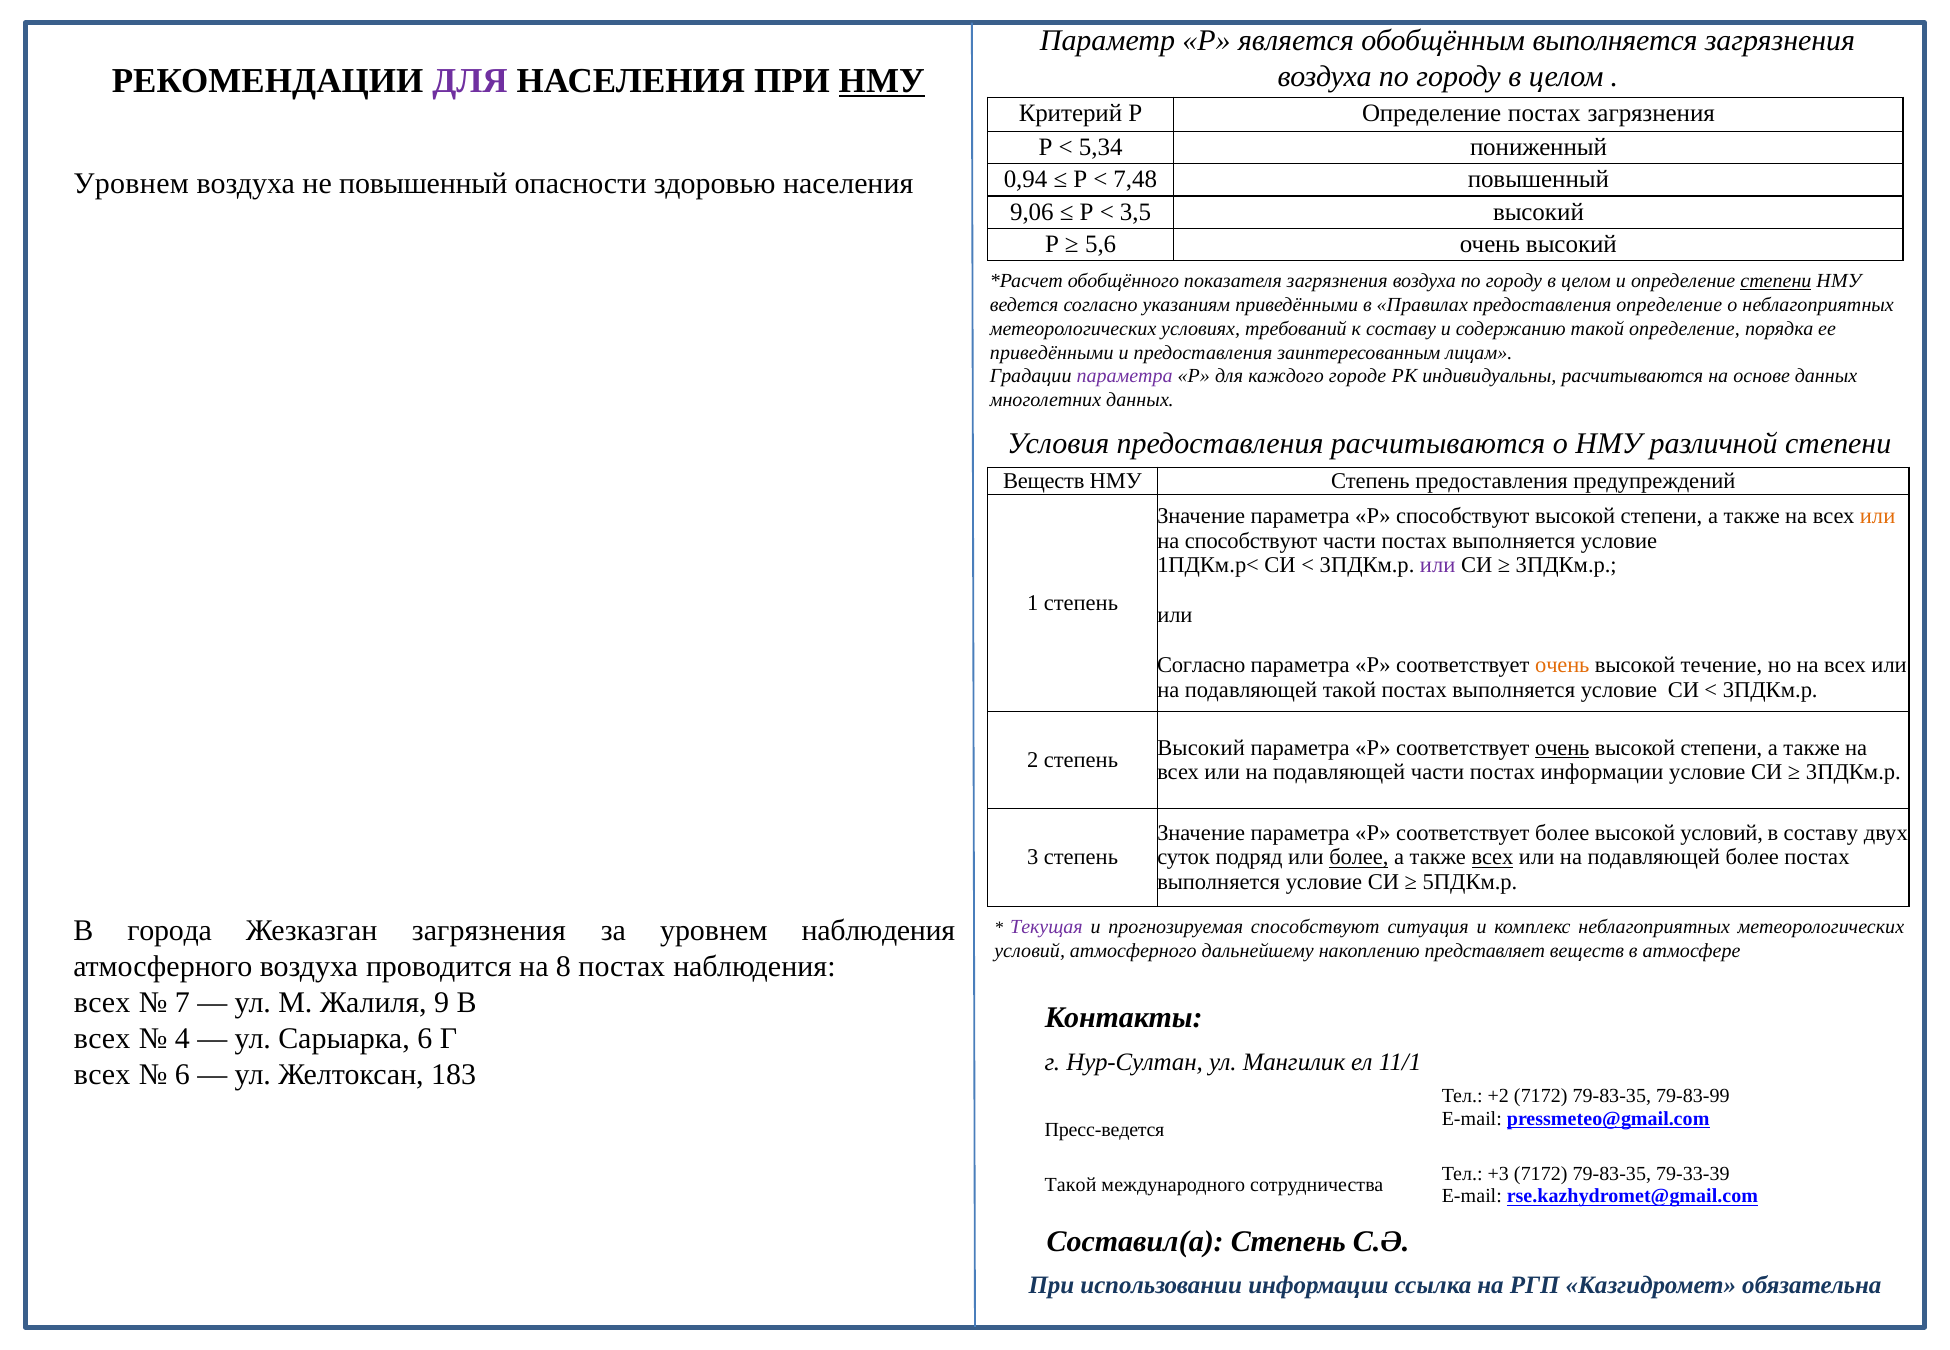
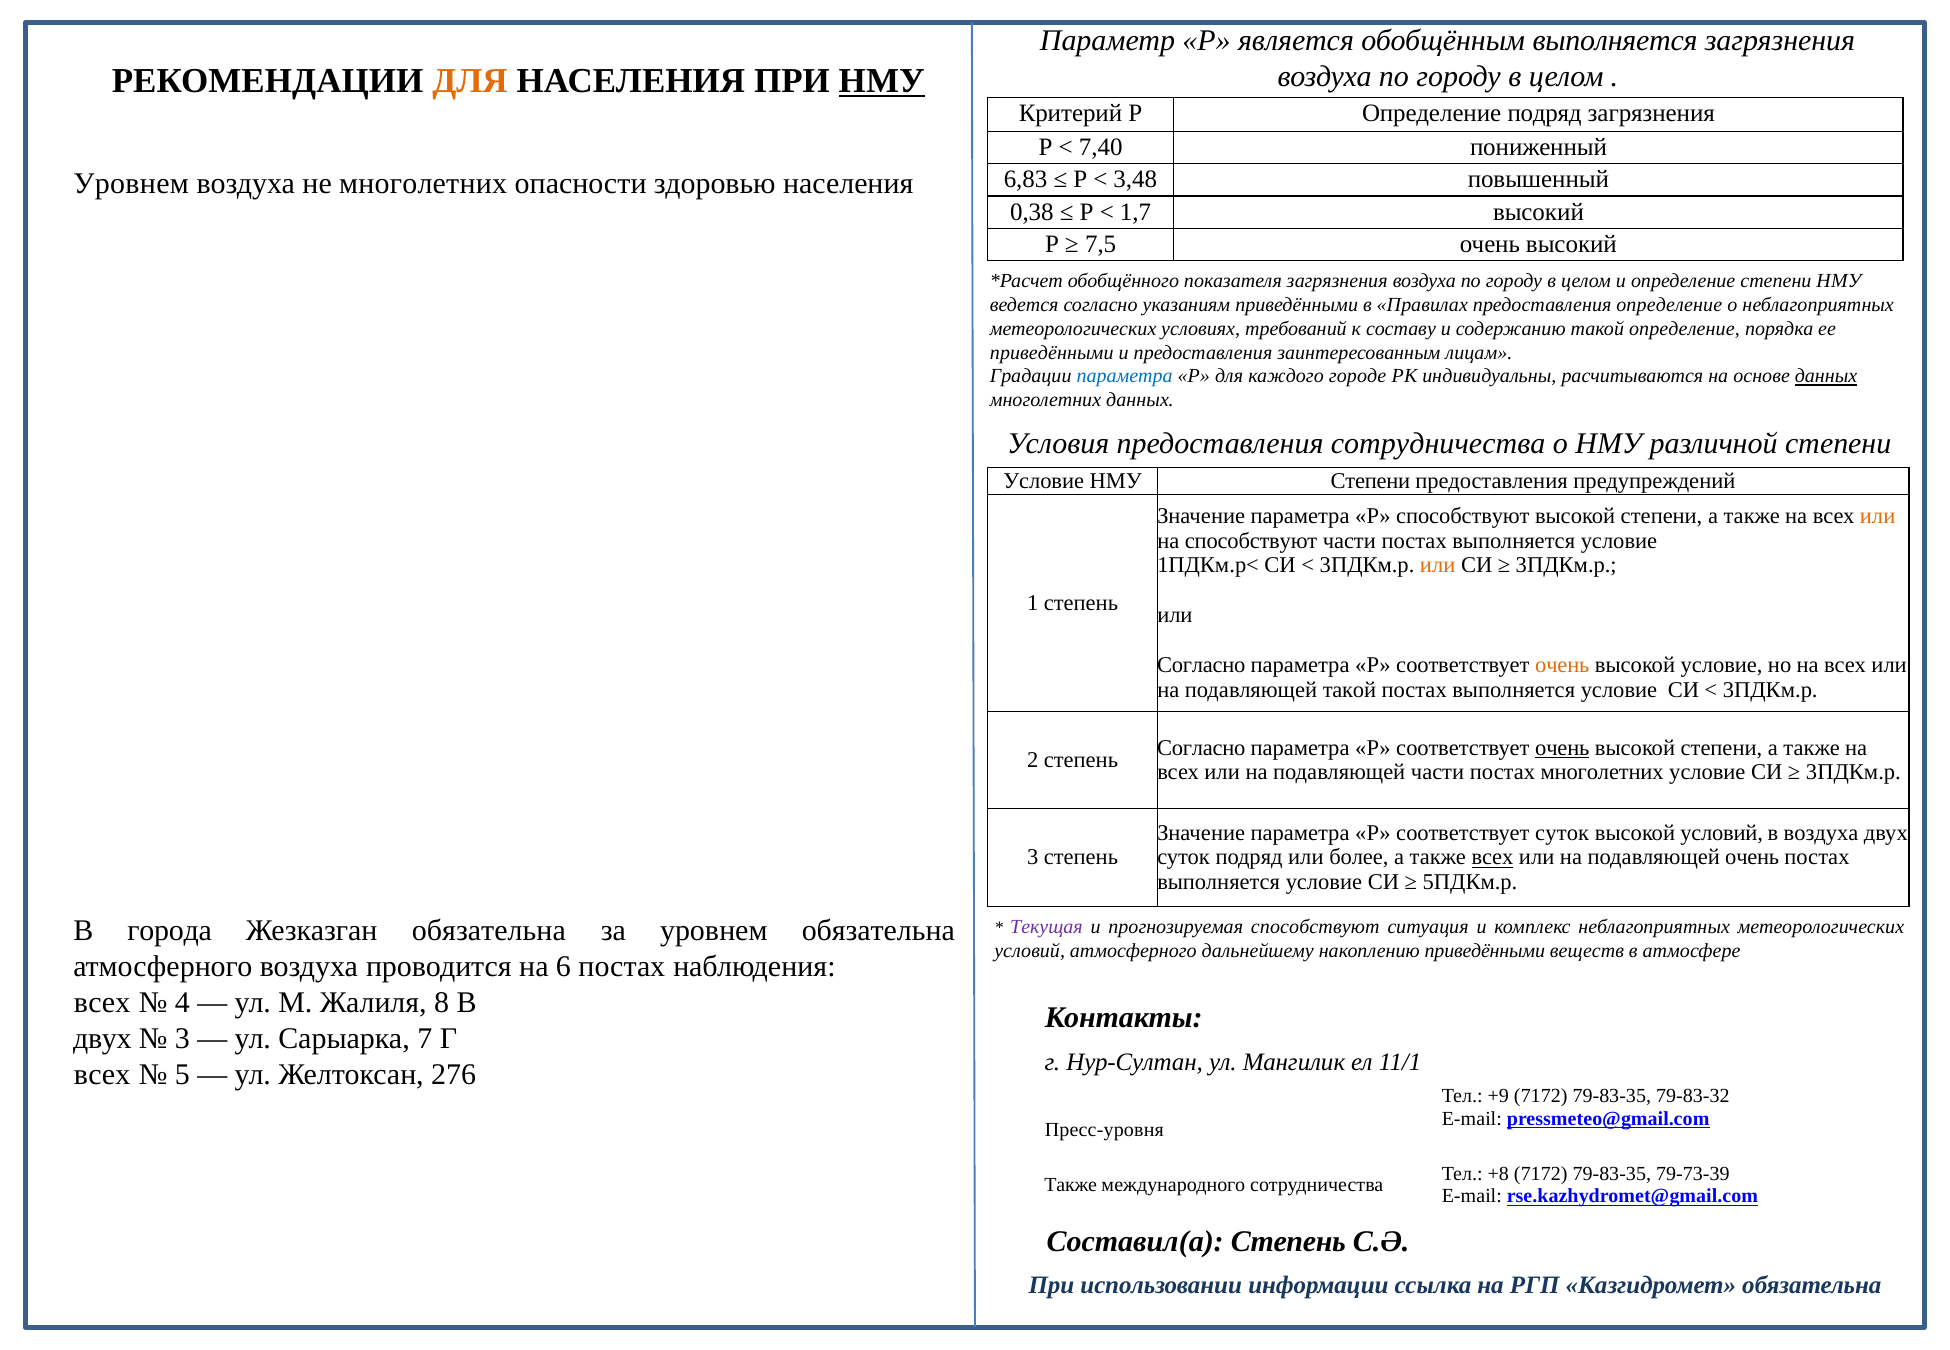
ДЛЯ colour: purple -> orange (470, 81)
Определение постах: постах -> подряд (1545, 113)
5,34: 5,34 -> 7,40 (1101, 148)
0,94: 0,94 -> 6,83 (1026, 180)
7,48: 7,48 -> 3,48 (1135, 180)
не повышенный: повышенный -> многолетних (423, 184)
9,06: 9,06 -> 0,38 (1032, 212)
3,5: 3,5 -> 1,7 (1135, 212)
5,6: 5,6 -> 7,5 (1101, 244)
степени underline: present -> none (1776, 281)
параметра colour: purple -> blue (1125, 376)
данных underline: none -> present (1826, 376)
предоставления расчитываются: расчитываются -> сотрудничества (1438, 444)
Веществ: Веществ -> Условие (1044, 481)
НМУ Степень: Степень -> Степени (1370, 481)
или colour: purple -> orange (1438, 566)
высокой течение: течение -> условие (1722, 665)
Высокий: Высокий -> Согласно (1201, 748)
постах информации: информации -> многолетних (1602, 773)
соответствует более: более -> суток (1562, 833)
в составу: составу -> воздуха (1821, 833)
более underline: present -> none (1359, 858)
подавляющей более: более -> очень (1752, 858)
Жезказган загрязнения: загрязнения -> обязательна (489, 931)
уровнем наблюдения: наблюдения -> обязательна (878, 931)
накоплению представляет: представляет -> приведёнными (1485, 950)
8: 8 -> 6 (563, 967)
7: 7 -> 4 (182, 1003)
9: 9 -> 8 (442, 1003)
всех: всех -> двух (102, 1039)
4: 4 -> 3 (182, 1039)
Сарыарка 6: 6 -> 7 (425, 1039)
6: 6 -> 5 (182, 1075)
183: 183 -> 276 (454, 1075)
+2: +2 -> +9 (1498, 1096)
79-83-99: 79-83-99 -> 79-83-32 (1693, 1096)
Пресс-ведется: Пресс-ведется -> Пресс-уровня (1104, 1130)
+3: +3 -> +8 (1498, 1174)
79-33-39: 79-33-39 -> 79-73-39 (1693, 1174)
Такой: Такой -> Также (1071, 1185)
